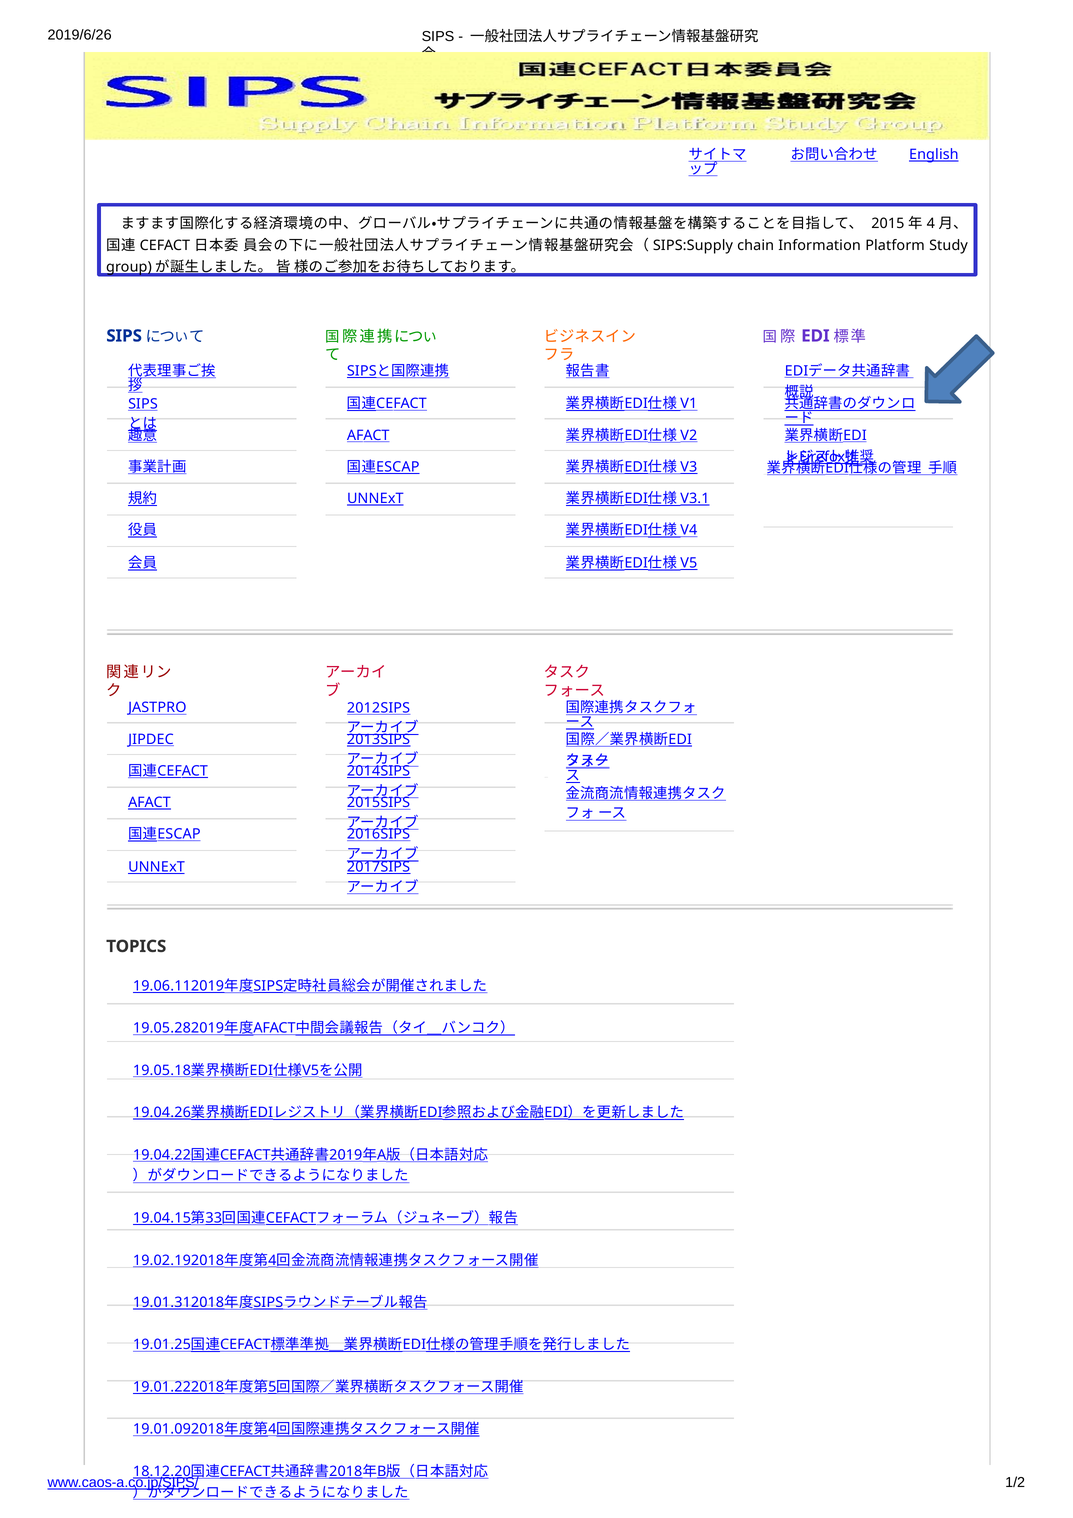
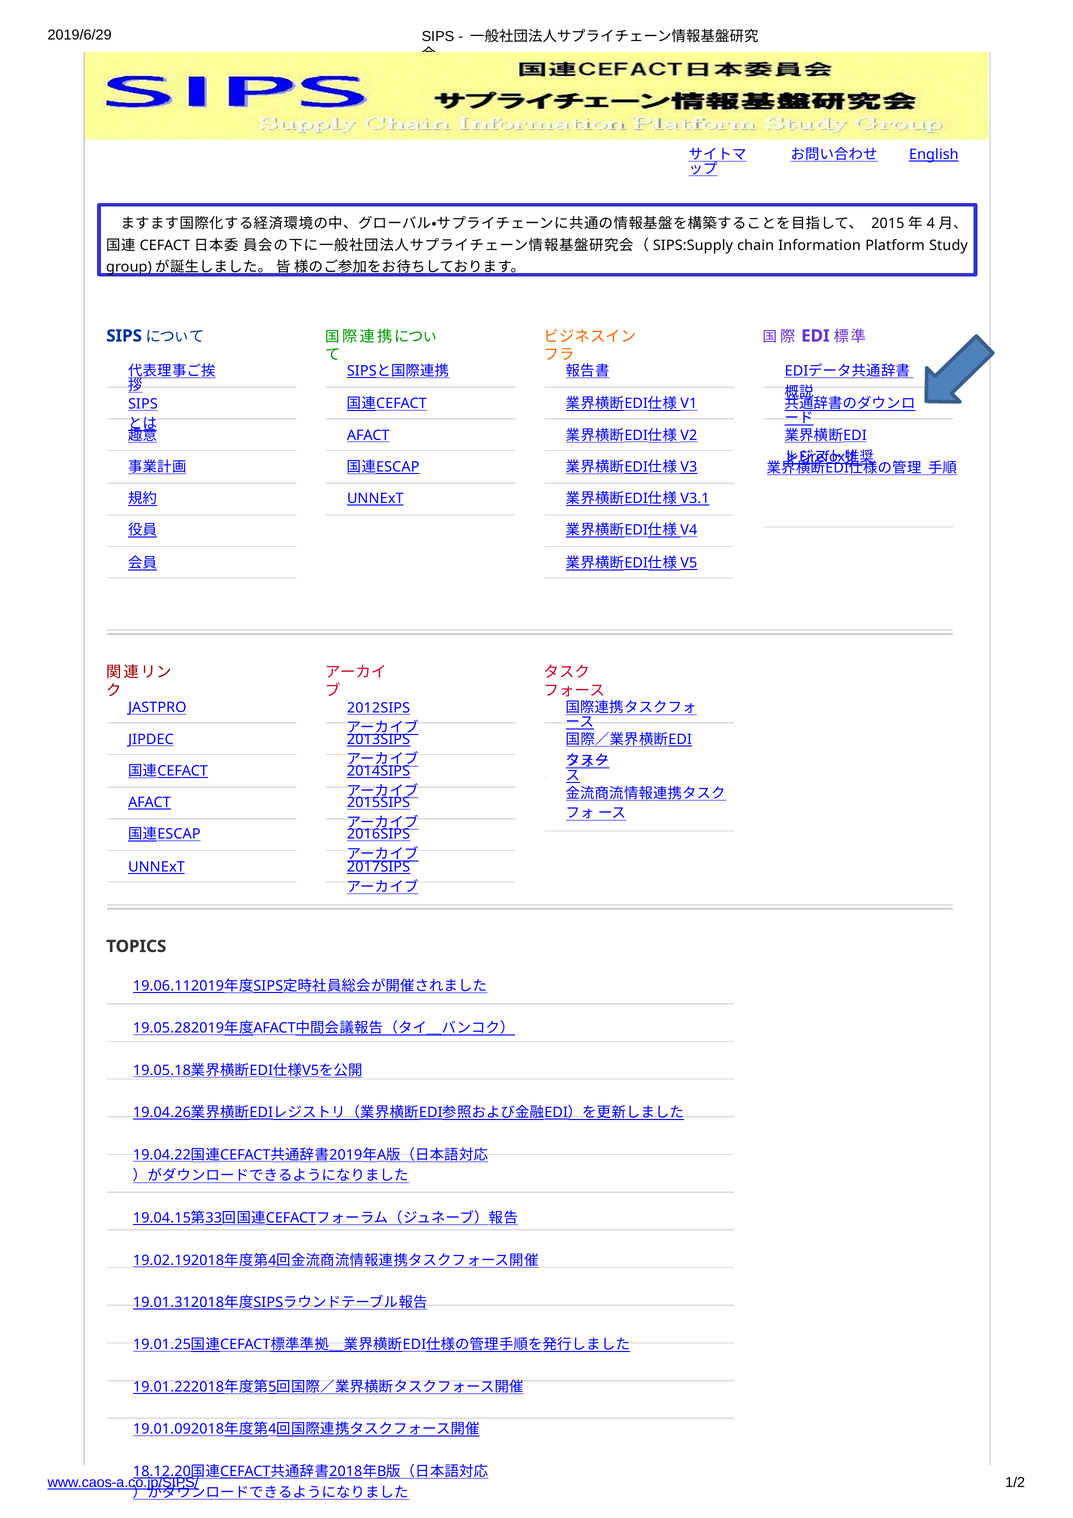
2019/6/26: 2019/6/26 -> 2019/6/29 (80, 35)
